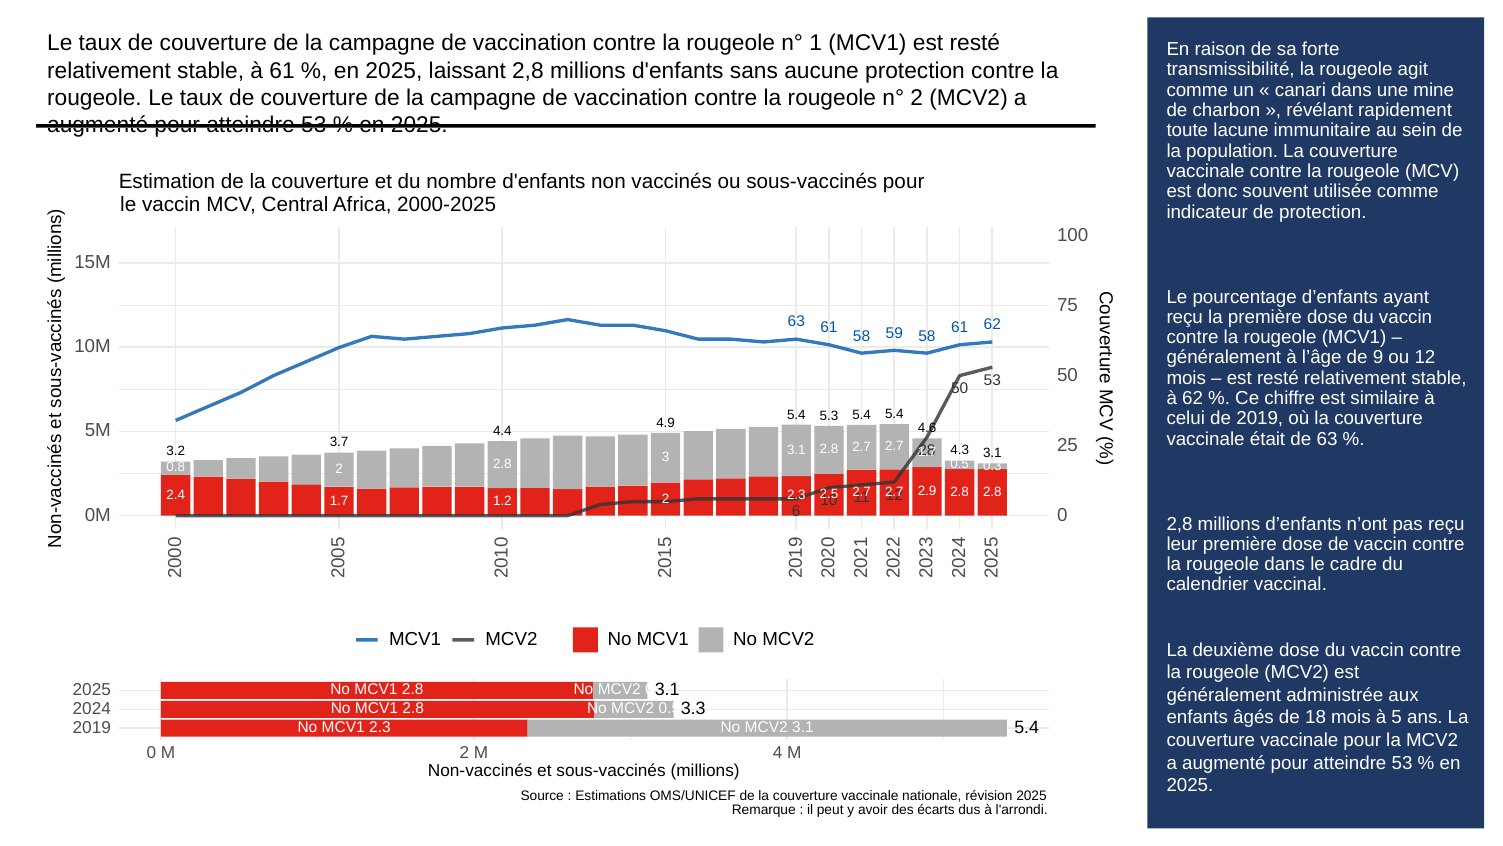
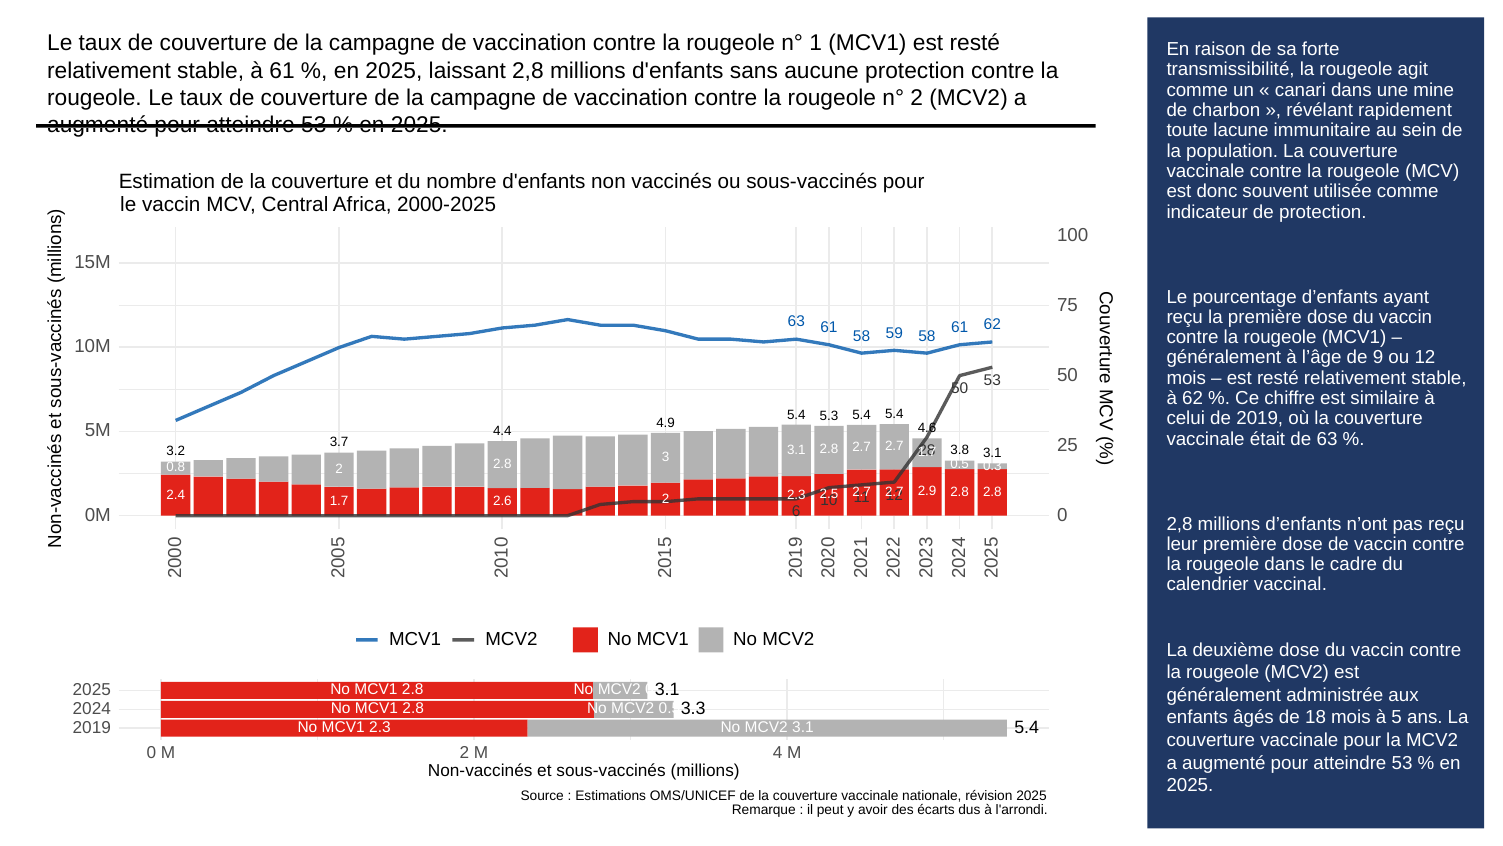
4.3: 4.3 -> 3.8 (960, 450)
1.2: 1.2 -> 2.6 (502, 501)
